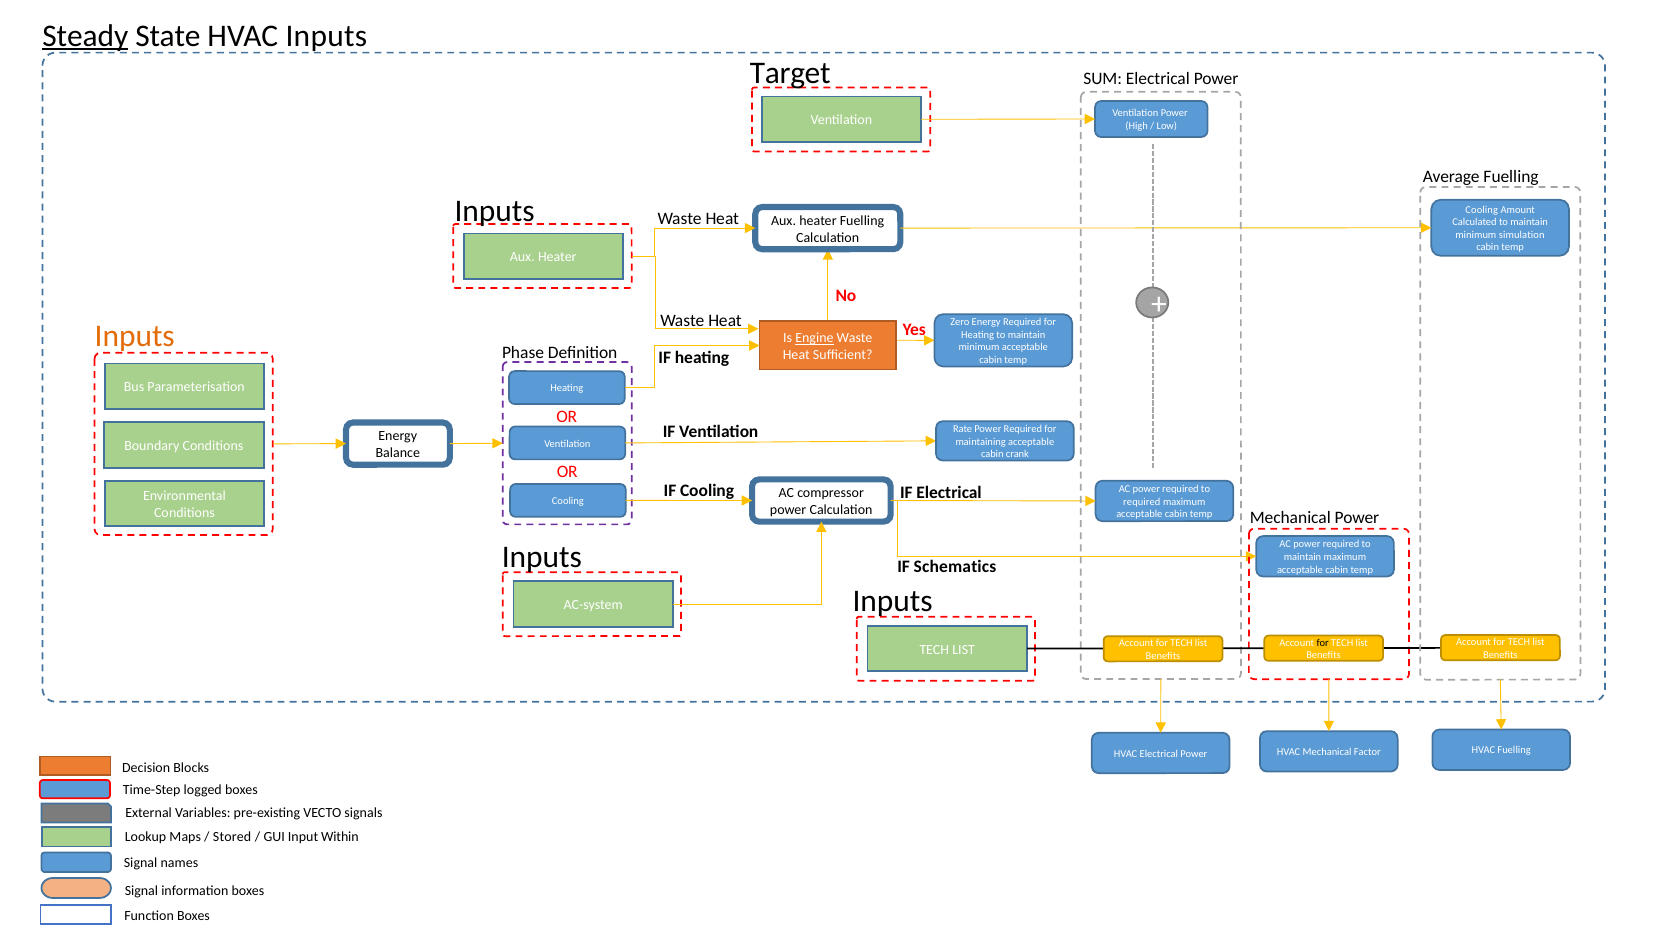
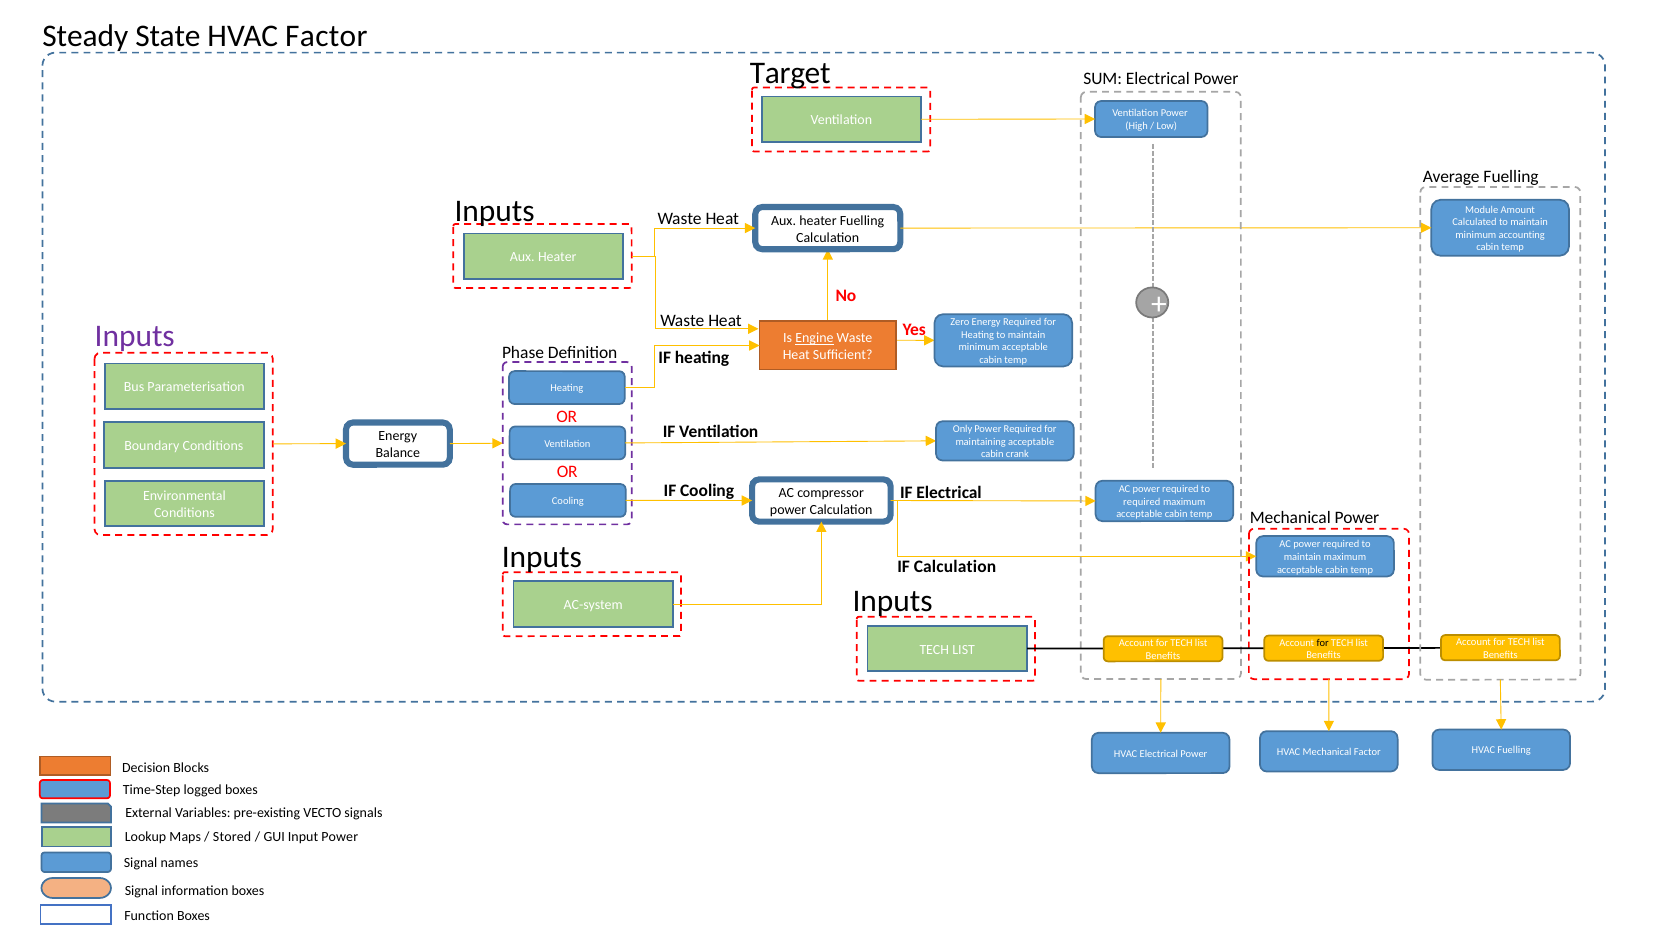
Steady underline: present -> none (85, 36)
HVAC Inputs: Inputs -> Factor (326, 36)
Cooling: Cooling -> Module (1482, 210)
simulation: simulation -> accounting (1522, 235)
Inputs colour: orange -> purple (135, 336)
Rate: Rate -> Only (963, 429)
IF Schematics: Schematics -> Calculation (955, 567)
Input Within: Within -> Power (340, 837)
